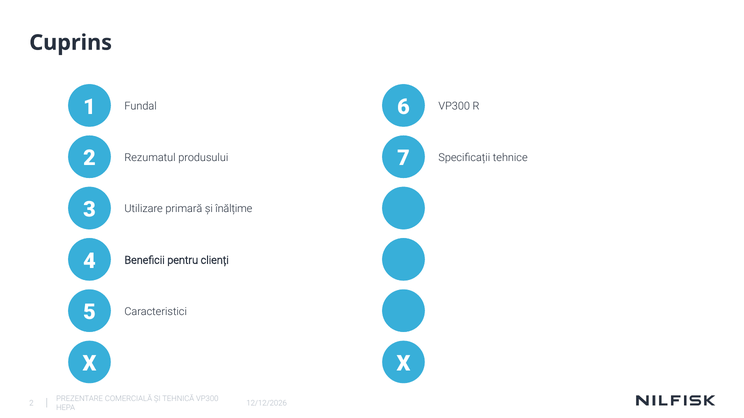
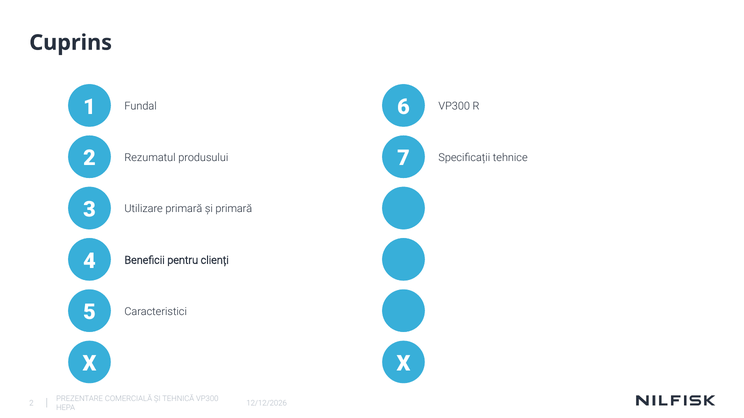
și înălțime: înălțime -> primară (234, 209)
